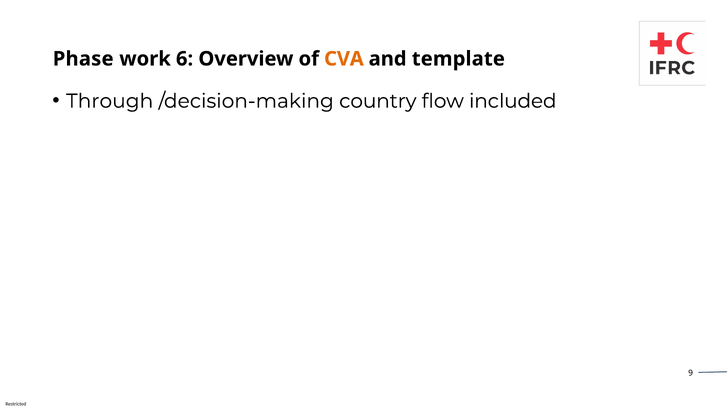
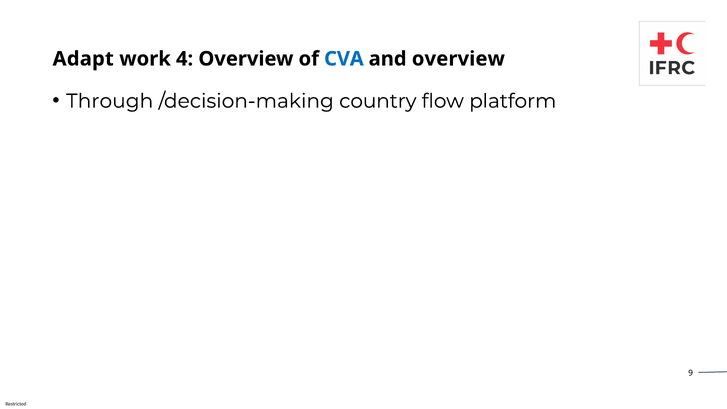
Phase: Phase -> Adapt (83, 59)
6: 6 -> 4 (185, 59)
CVA colour: orange -> blue (344, 59)
and template: template -> overview (458, 59)
included: included -> platform (513, 101)
